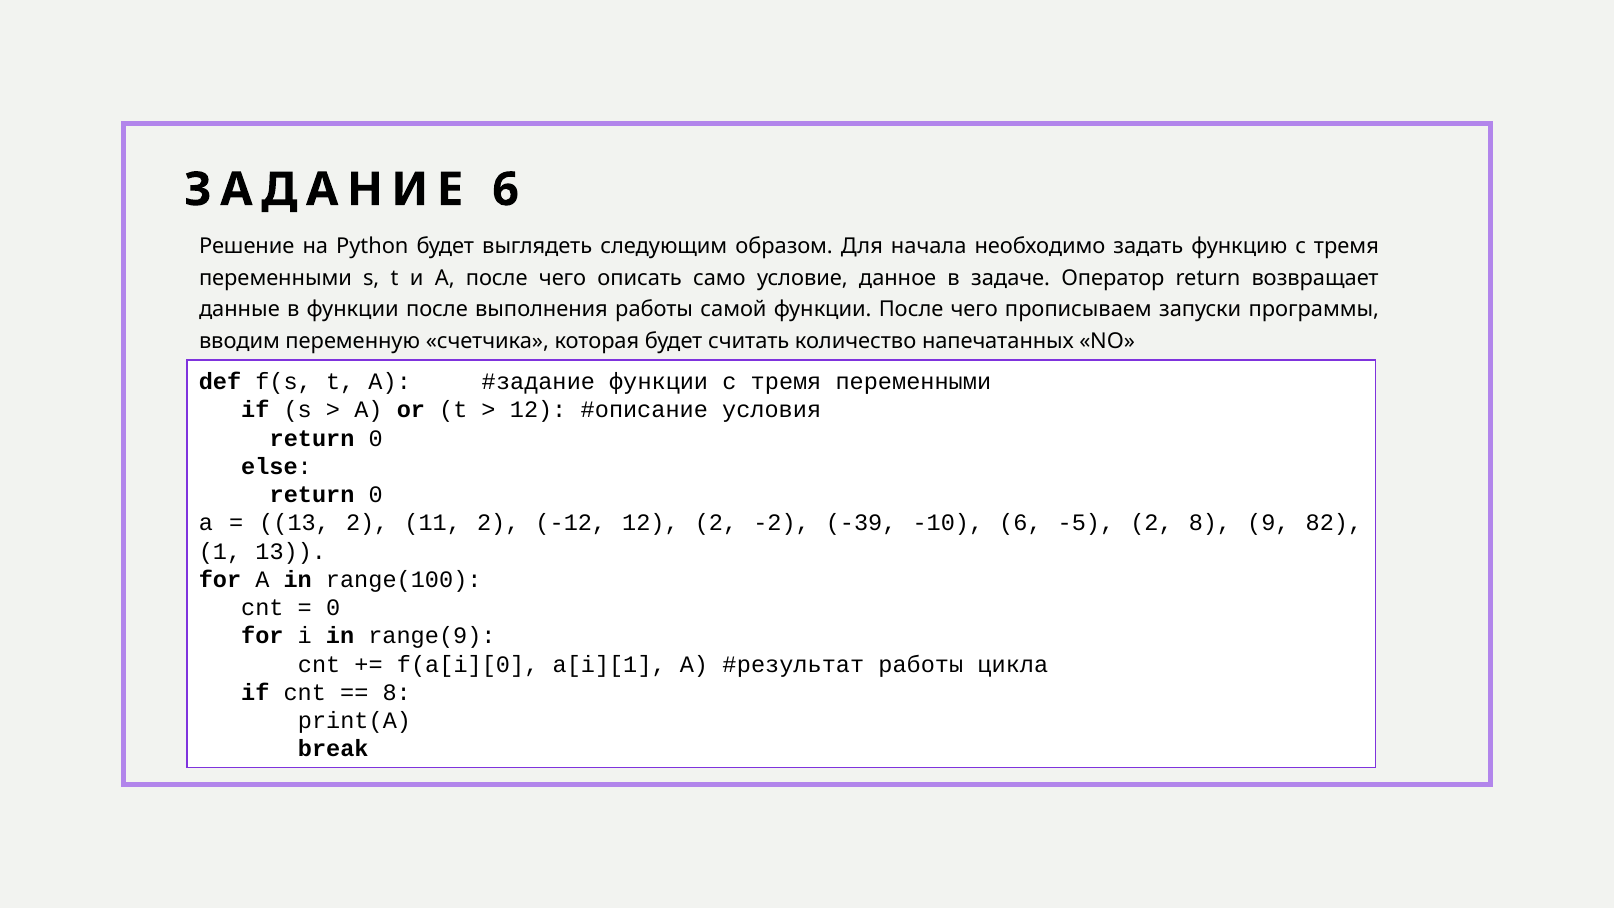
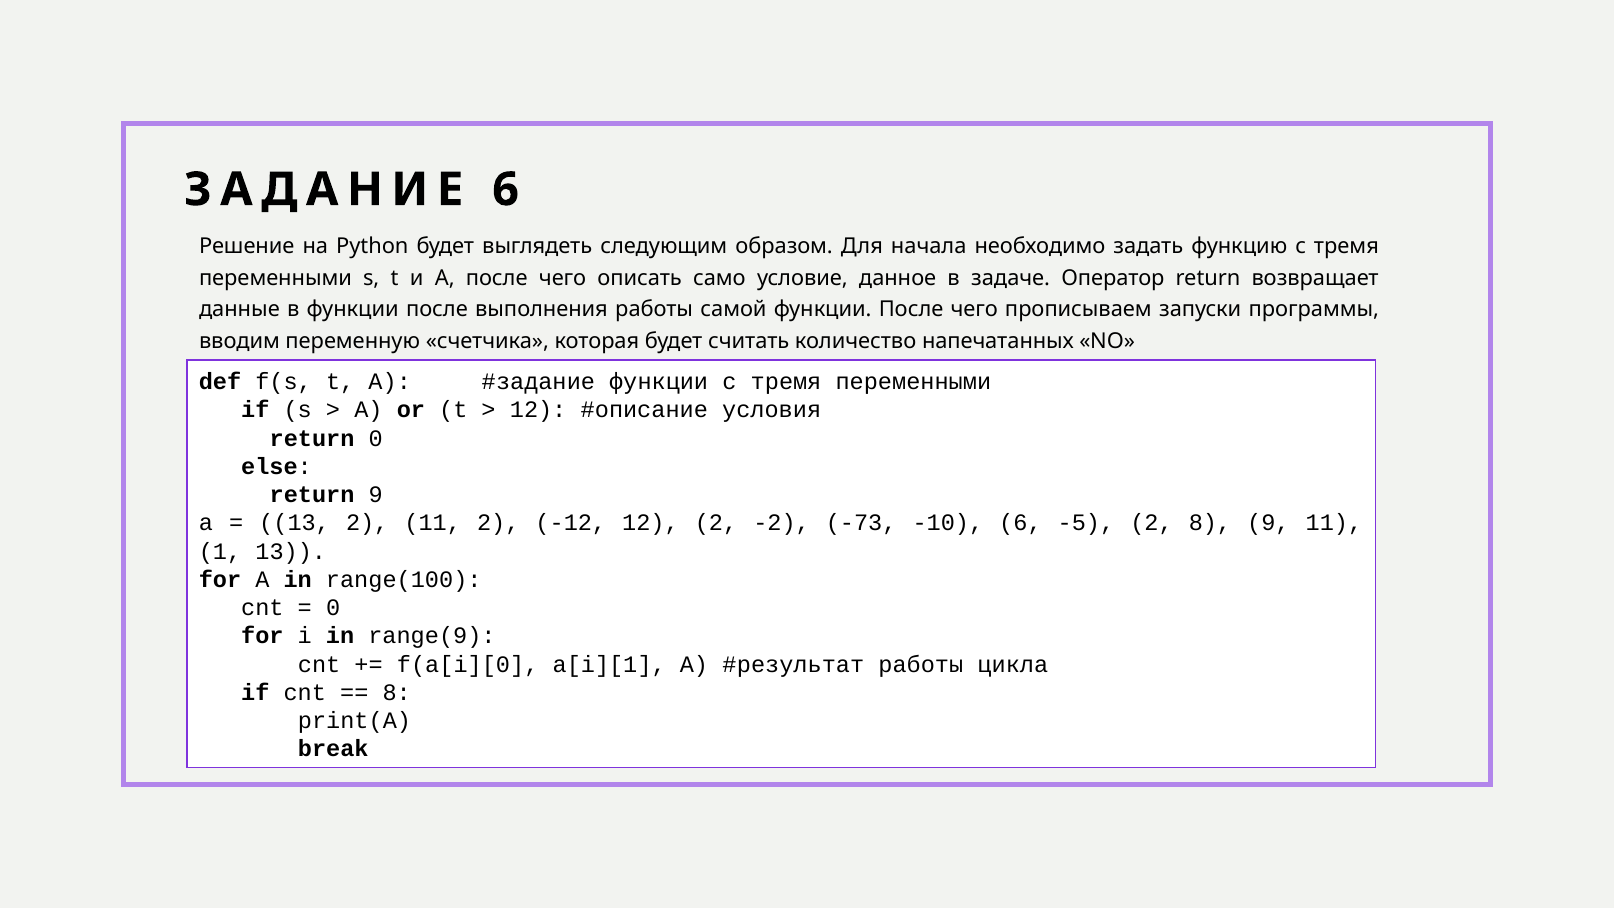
0: 0 -> 9 (376, 495)
-39: -39 -> -73 (861, 523)
9 82: 82 -> 11 (1334, 523)
